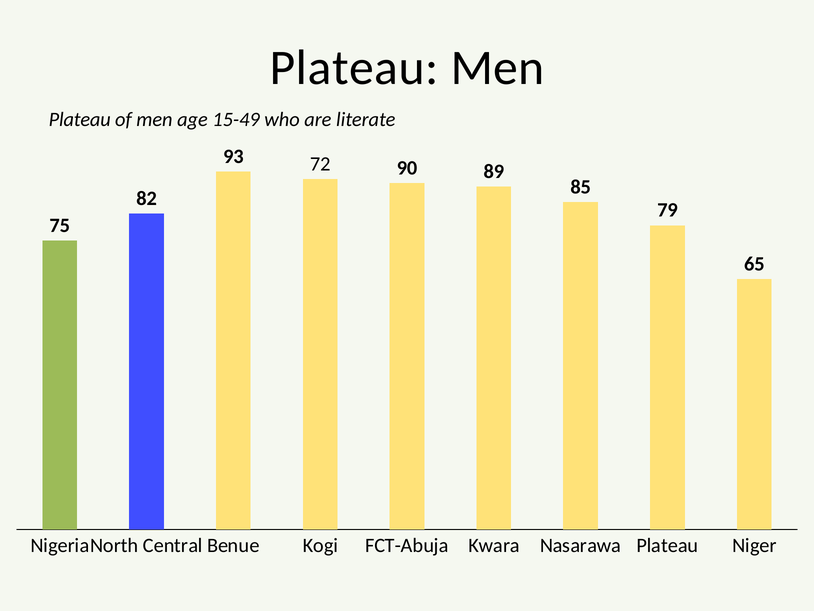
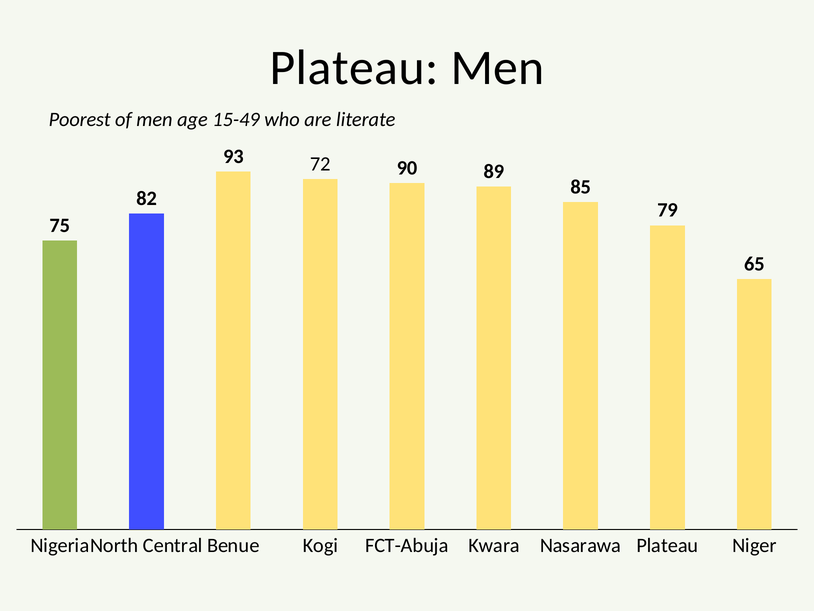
Plateau: Plateau -> Poorest (80, 119)
